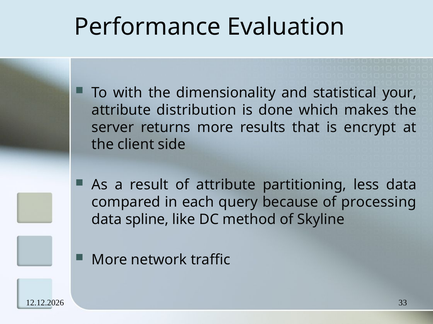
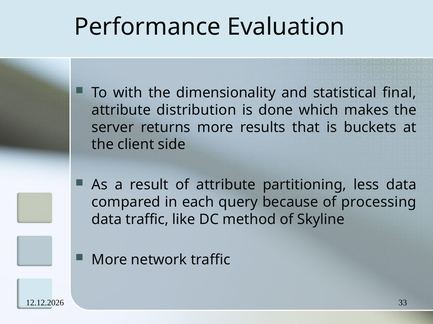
your: your -> final (399, 93)
encrypt: encrypt -> buckets (370, 128)
data spline: spline -> traffic (147, 220)
